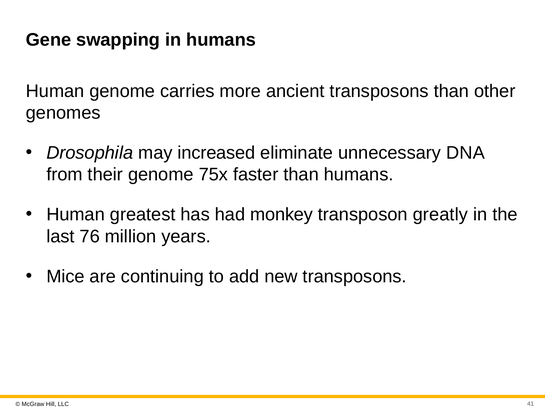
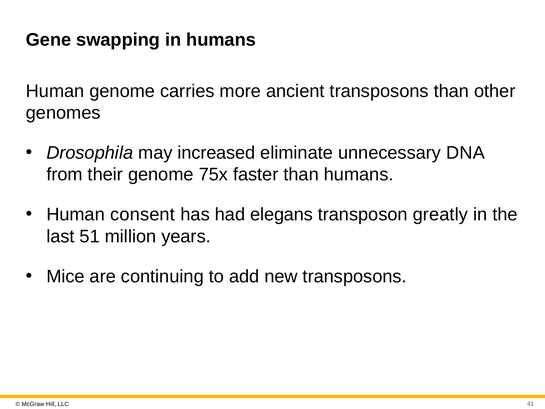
greatest: greatest -> consent (143, 214)
monkey: monkey -> elegans (282, 214)
76: 76 -> 51 (90, 236)
